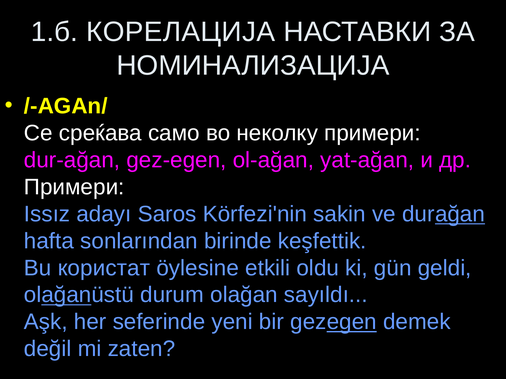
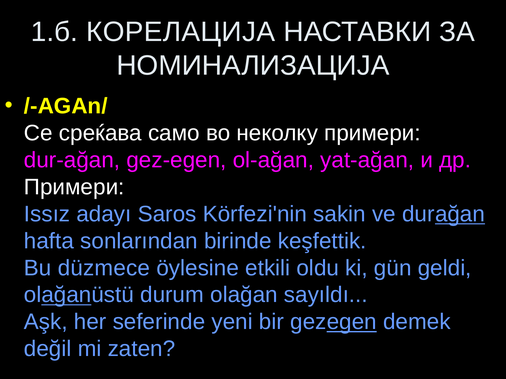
користат: користат -> düzmece (104, 268)
